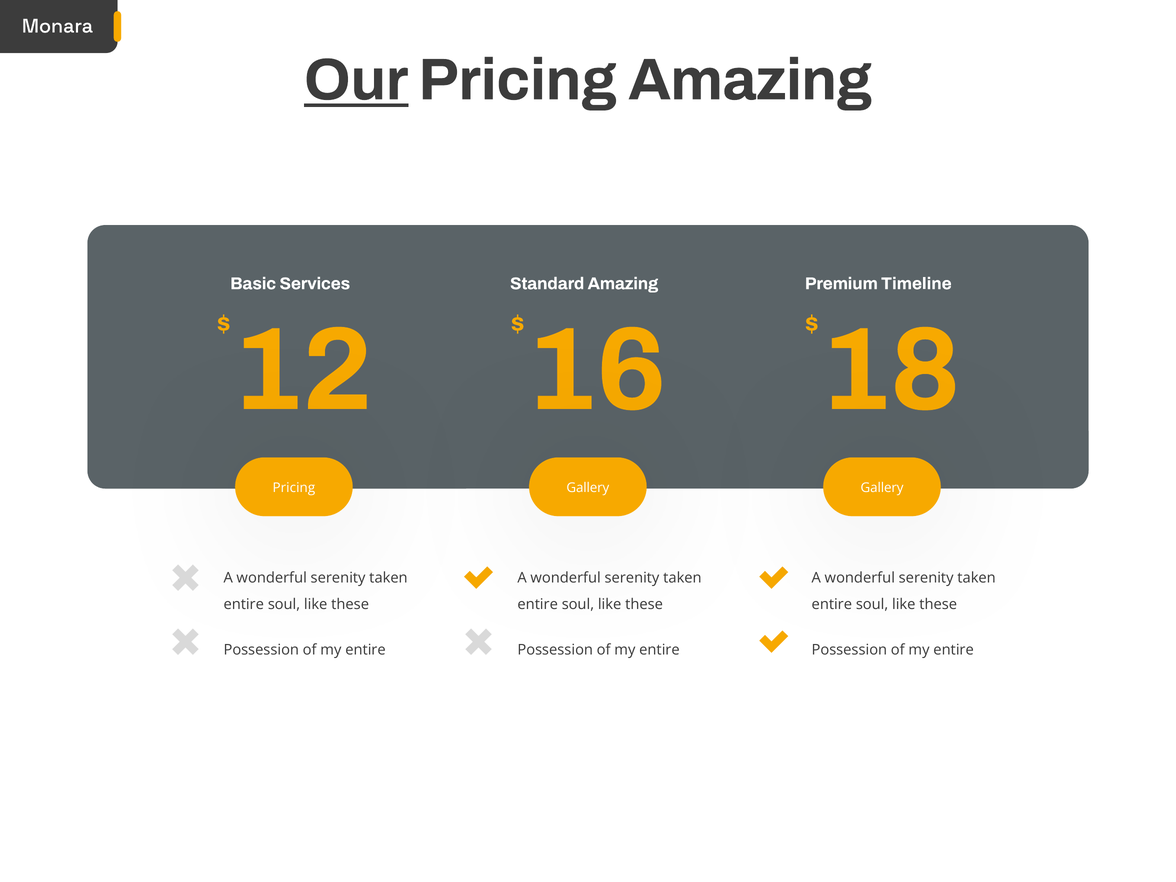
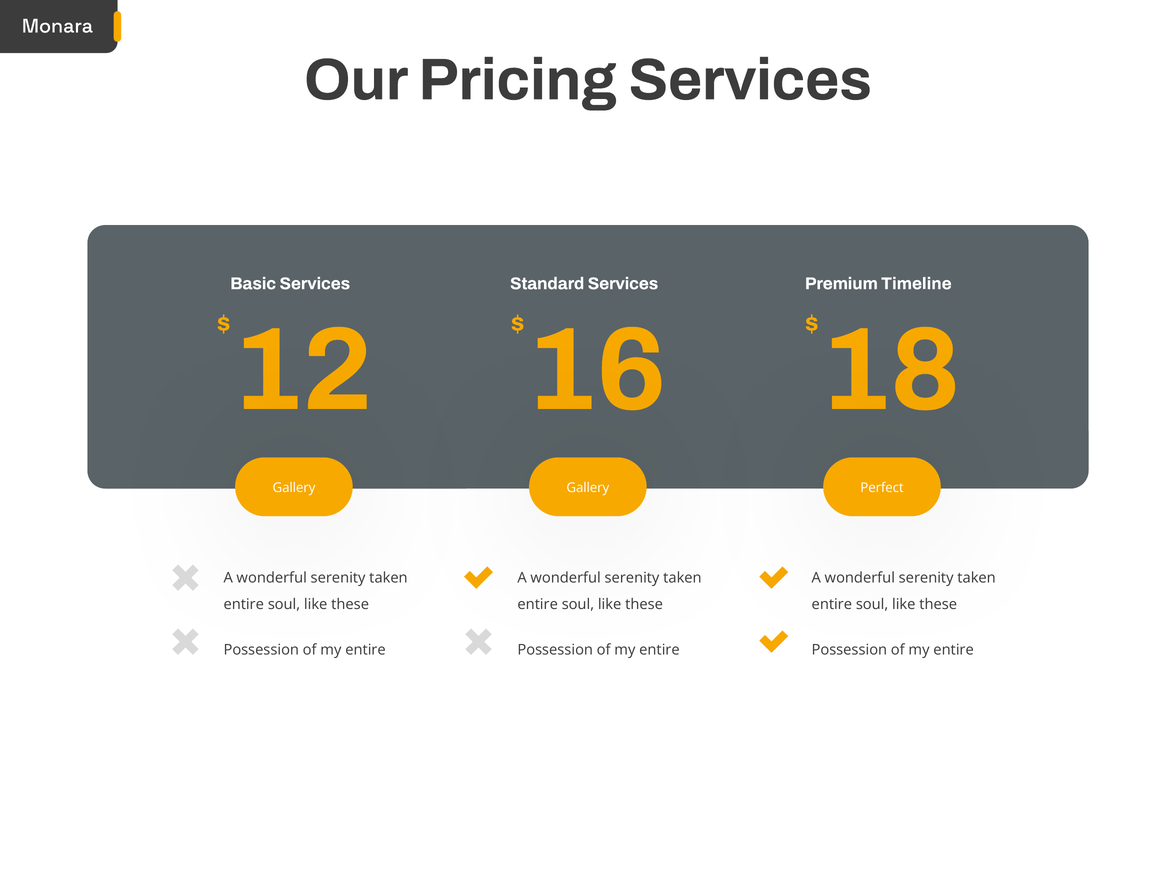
Our underline: present -> none (356, 80)
Pricing Amazing: Amazing -> Services (750, 80)
Standard Amazing: Amazing -> Services (623, 284)
Pricing: Pricing -> Gallery (294, 488)
Gallery: Gallery -> Perfect (882, 488)
